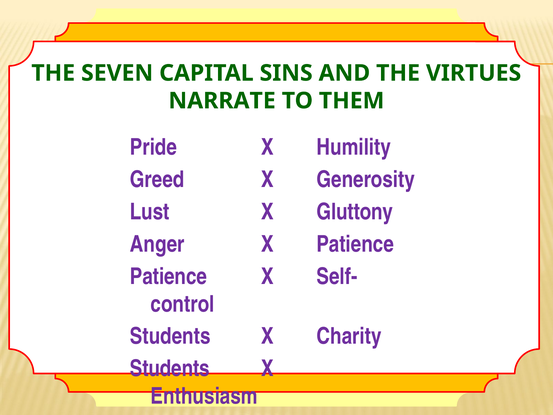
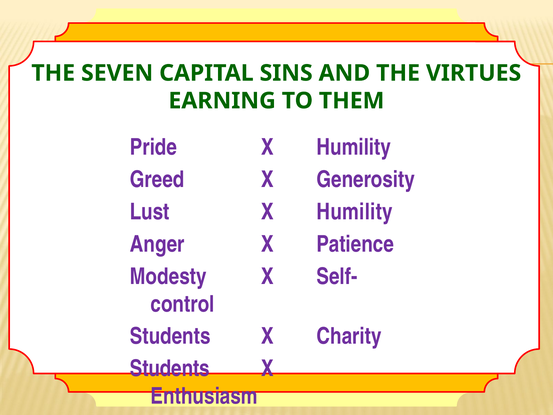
NARRATE: NARRATE -> EARNING (222, 101)
Lust X Gluttony: Gluttony -> Humility (355, 212)
Patience: Patience -> Modesty (168, 276)
